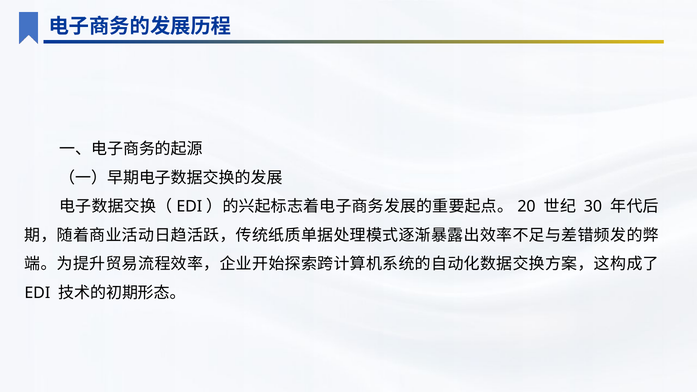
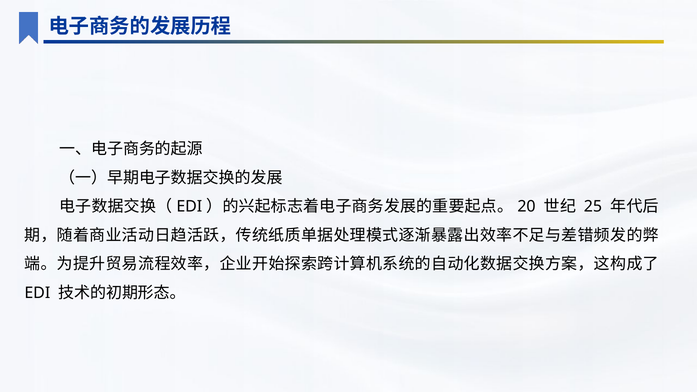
30: 30 -> 25 (593, 207)
